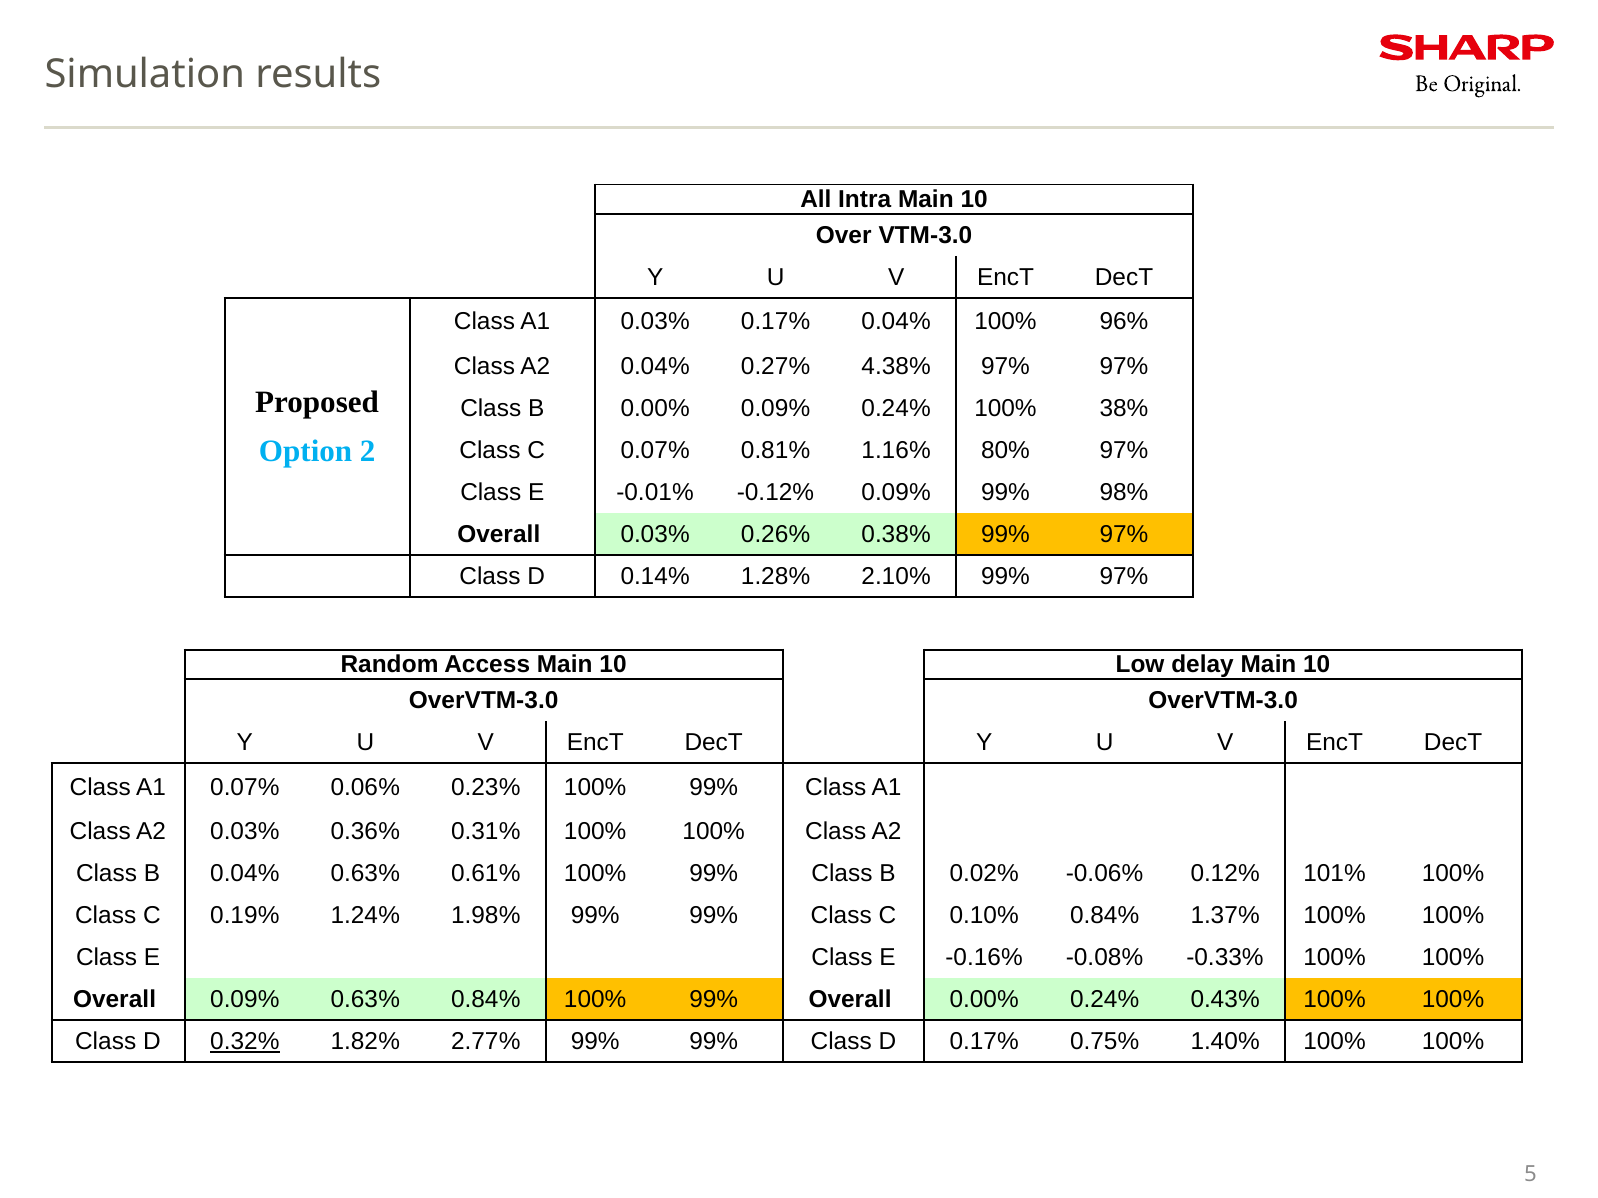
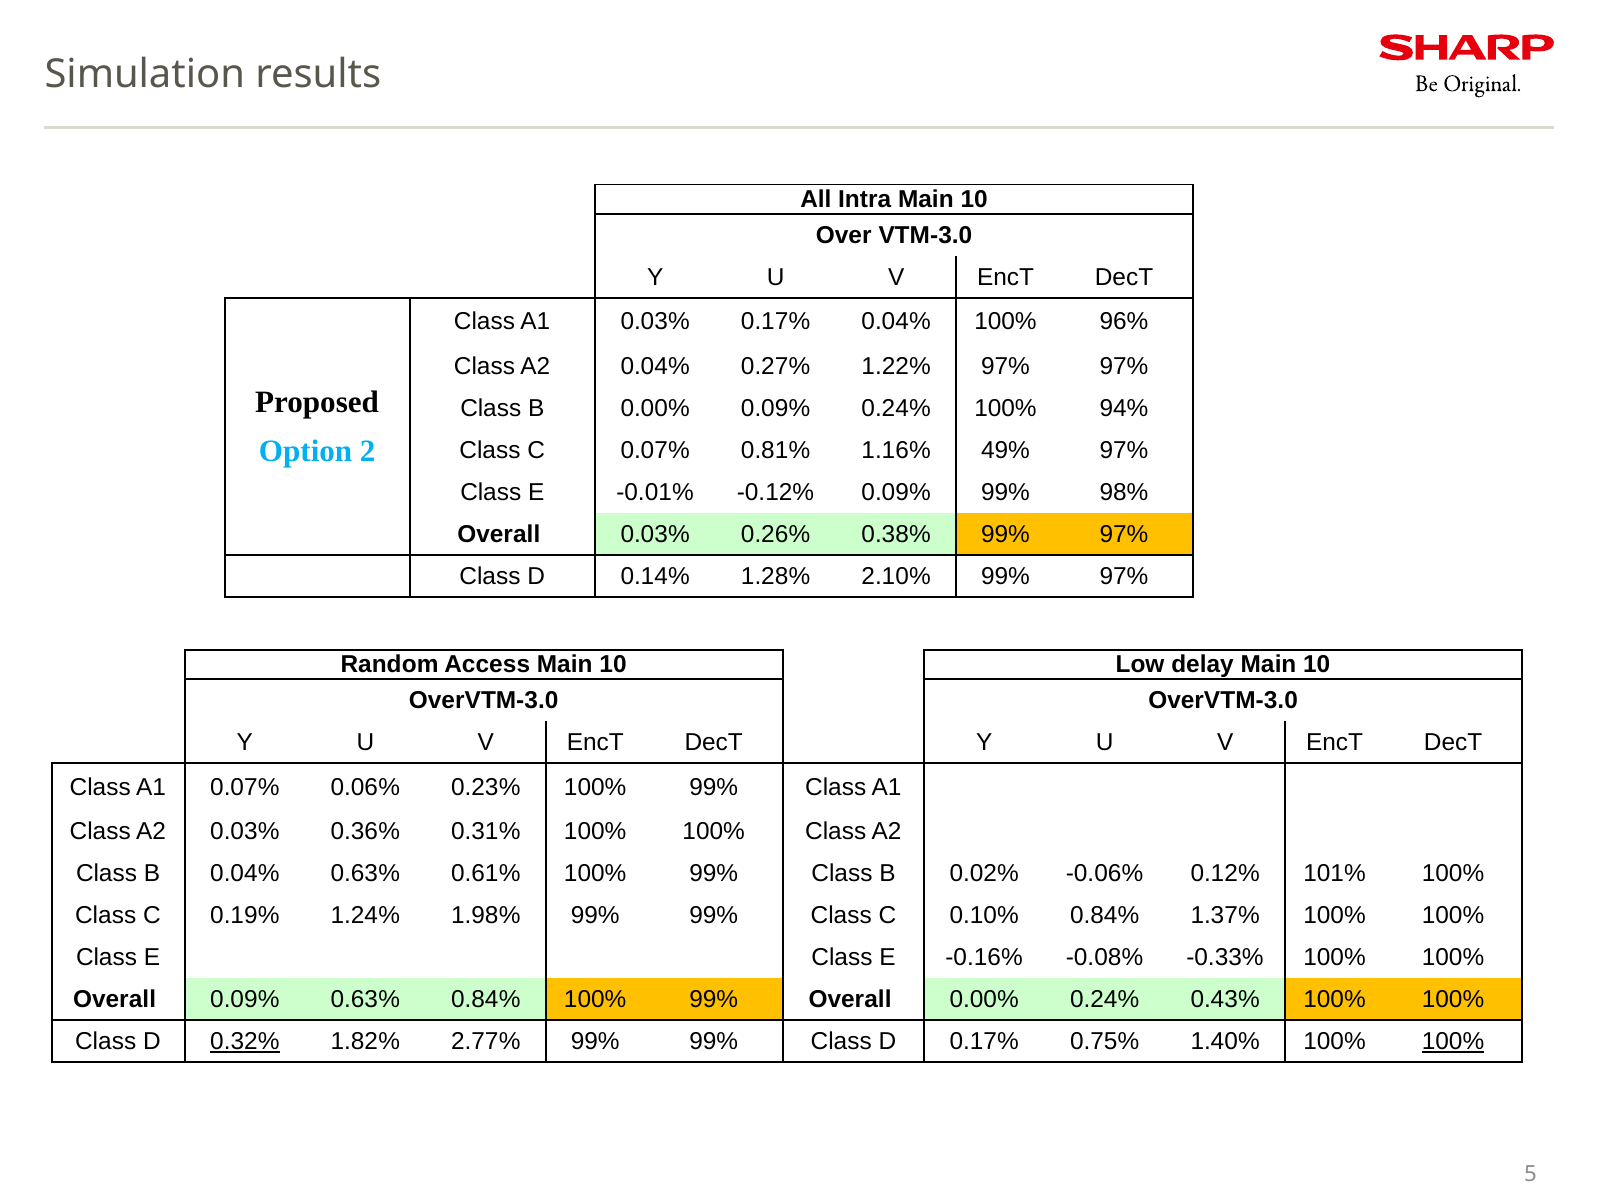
4.38%: 4.38% -> 1.22% (896, 367)
38%: 38% -> 94% (1124, 409)
80%: 80% -> 49% (1005, 451)
100% underline: none -> present (1453, 1042)
